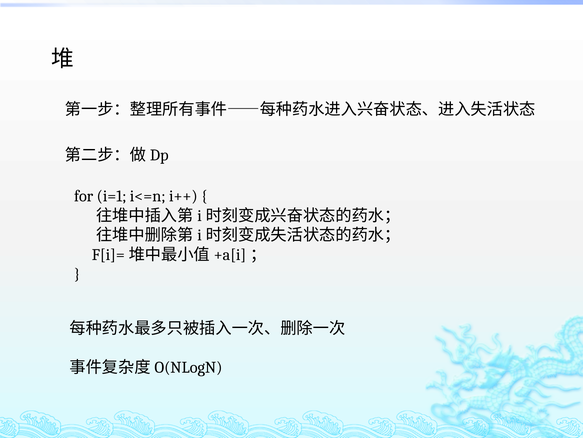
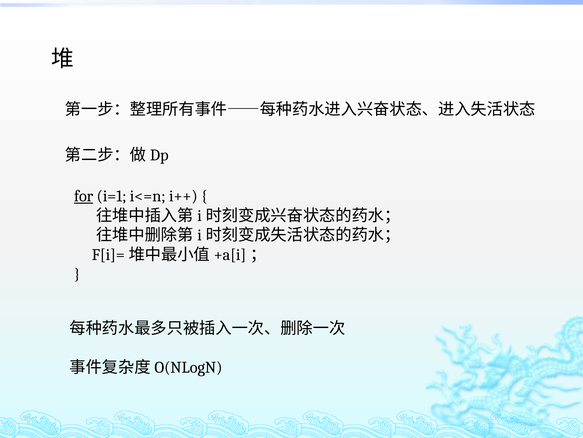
for underline: none -> present (84, 196)
